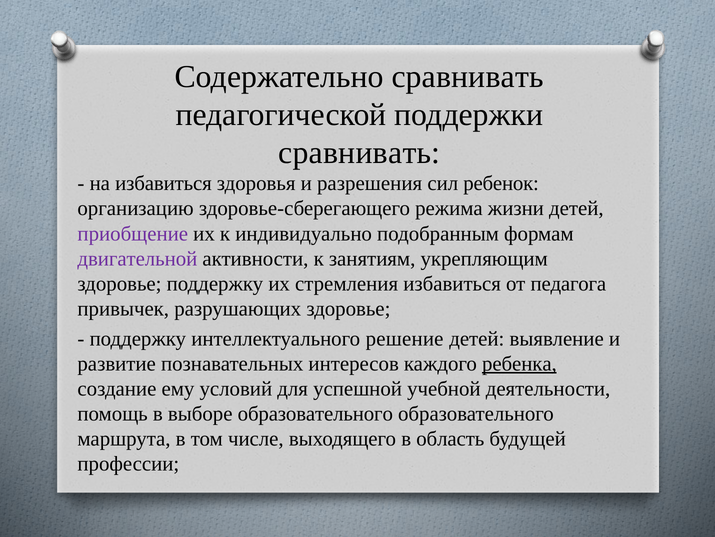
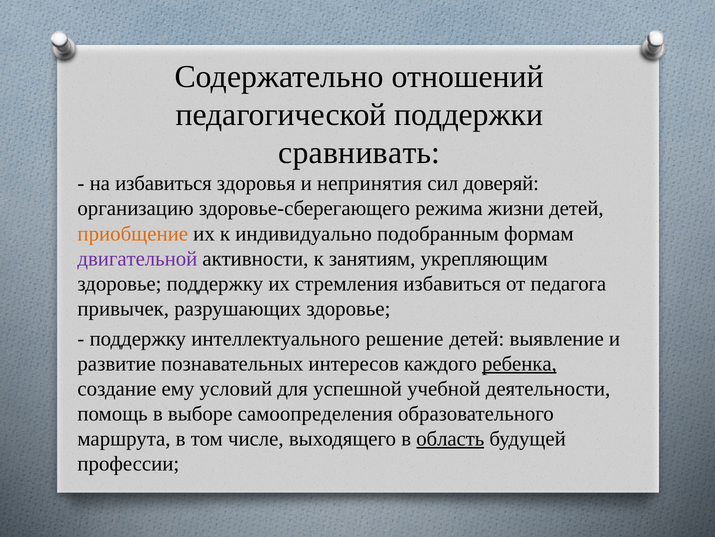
Содержательно сравнивать: сравнивать -> отношений (468, 76)
разрешения: разрешения -> непринятия (370, 183)
ребенок: ребенок -> доверяй (501, 183)
приобщение colour: purple -> orange (133, 233)
выборе образовательного: образовательного -> самоопределения (315, 413)
область underline: none -> present (450, 438)
